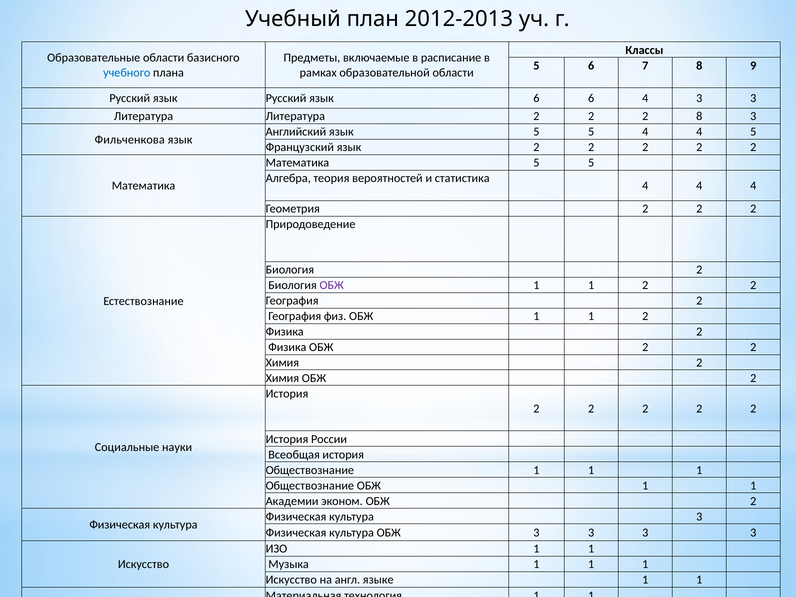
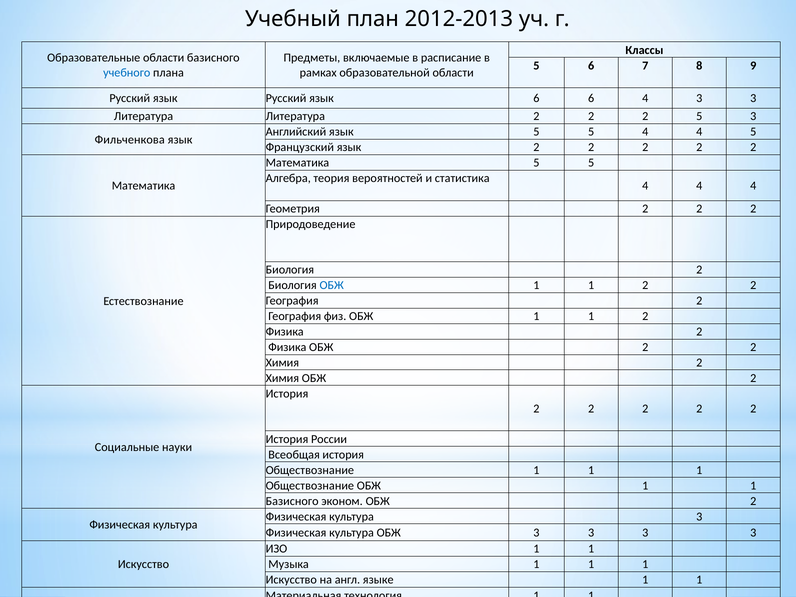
2 8: 8 -> 5 (699, 116)
ОБЖ colour: purple -> blue (332, 285)
Академии: Академии -> Базисного (292, 501)
